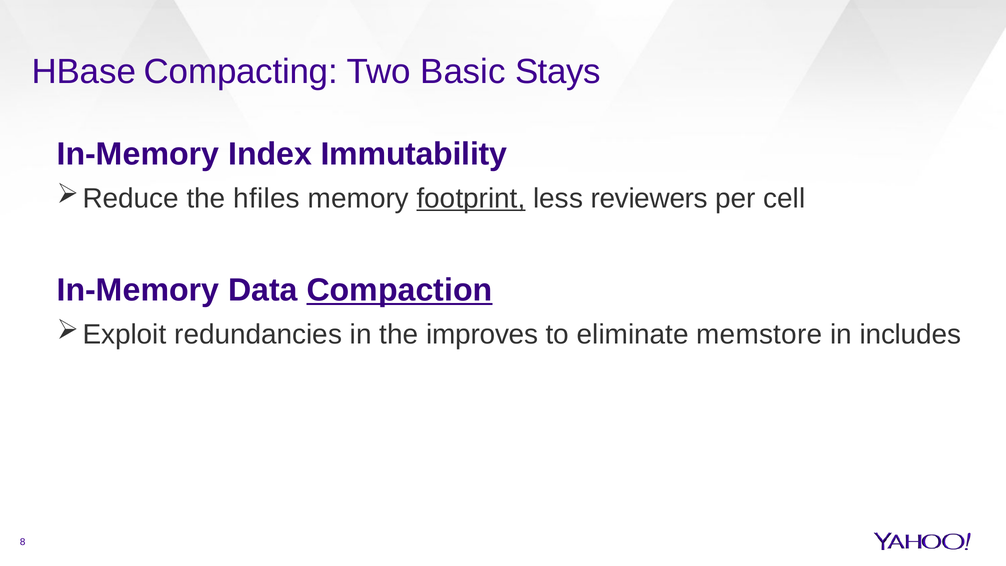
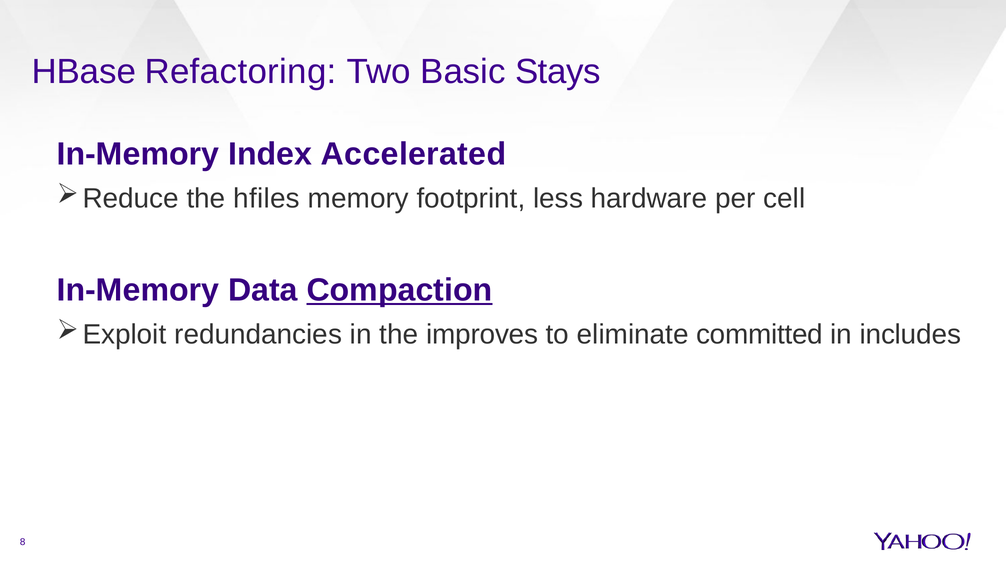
Compacting: Compacting -> Refactoring (241, 71)
Immutability: Immutability -> Accelerated (414, 154)
footprint underline: present -> none (471, 198)
reviewers: reviewers -> hardware (649, 198)
memstore: memstore -> committed (760, 334)
